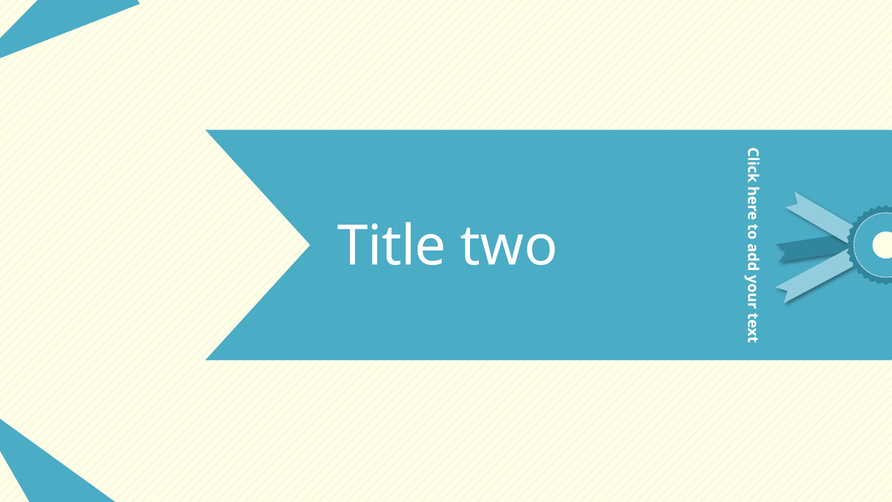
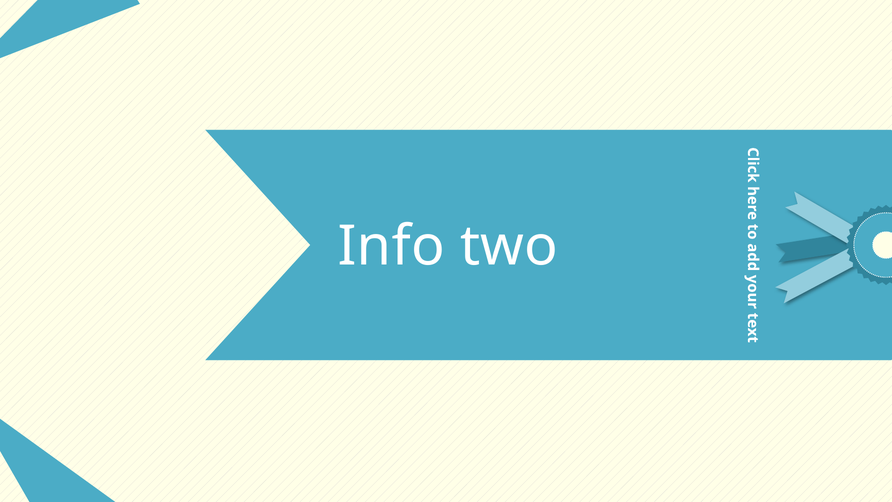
Title: Title -> Info (391, 246)
